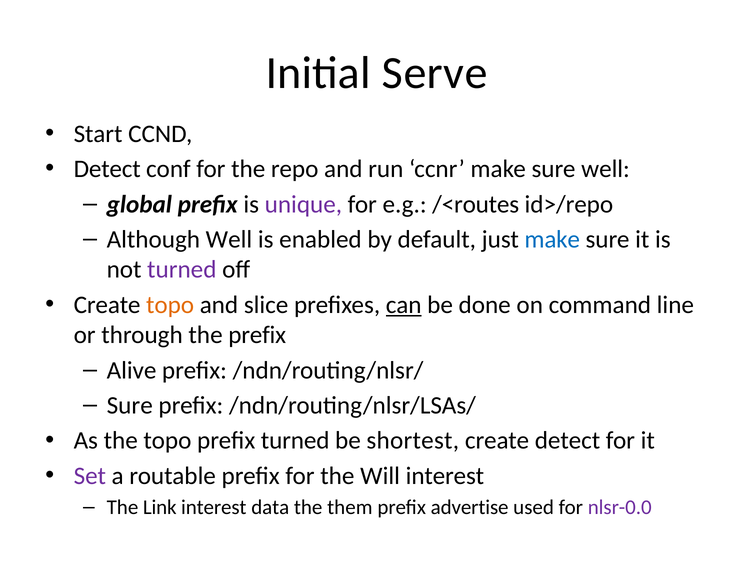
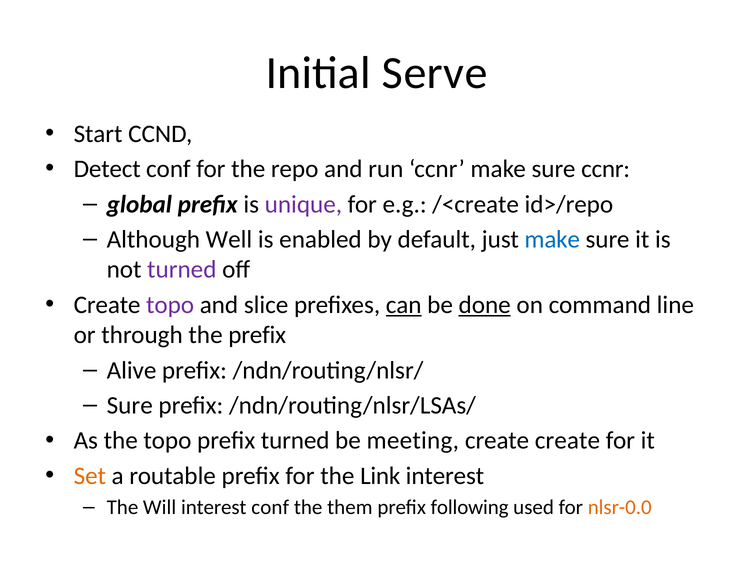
sure well: well -> ccnr (606, 169)
/<routes: /<routes -> /<create (476, 204)
topo colour: orange -> purple (170, 305)
done underline: none -> present (485, 305)
shortest: shortest -> meeting (413, 441)
create detect: detect -> create (567, 441)
Set colour: purple -> orange (90, 476)
Will: Will -> Link (380, 476)
Link: Link -> Will (160, 508)
interest data: data -> conf (270, 508)
advertise: advertise -> following (470, 508)
nlsr-0.0 colour: purple -> orange (620, 508)
